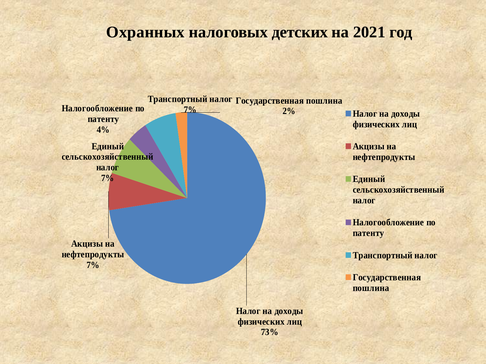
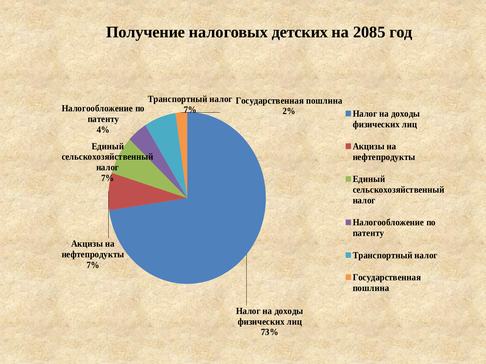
Охранных: Охранных -> Получение (146, 32)
2021: 2021 -> 2085 (369, 32)
